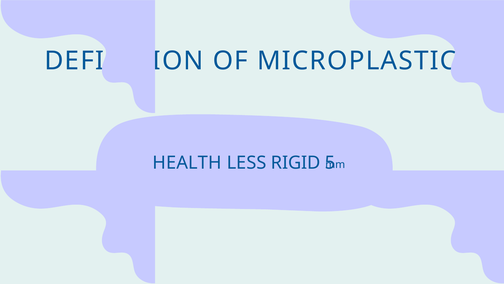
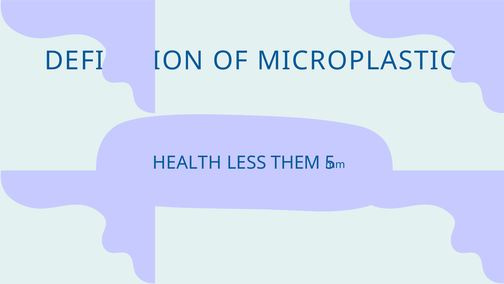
RIGID: RIGID -> THEM (296, 163)
